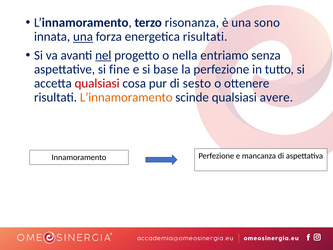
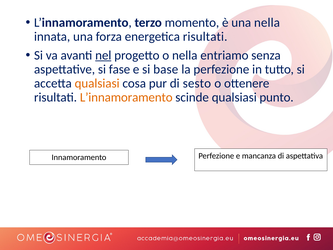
risonanza: risonanza -> momento (192, 23)
una sono: sono -> nella (267, 23)
una underline: present -> none (83, 37)
fine: fine -> fase (119, 69)
qualsiasi colour: red -> orange (97, 83)
avere: avere -> punto (277, 97)
